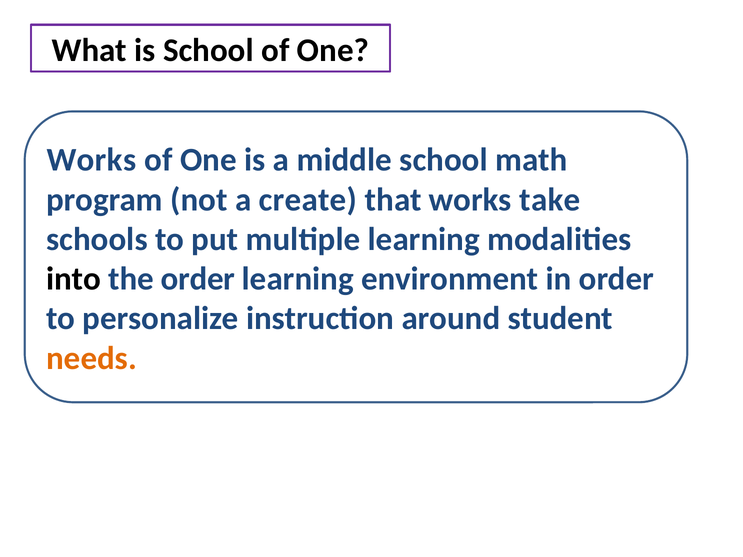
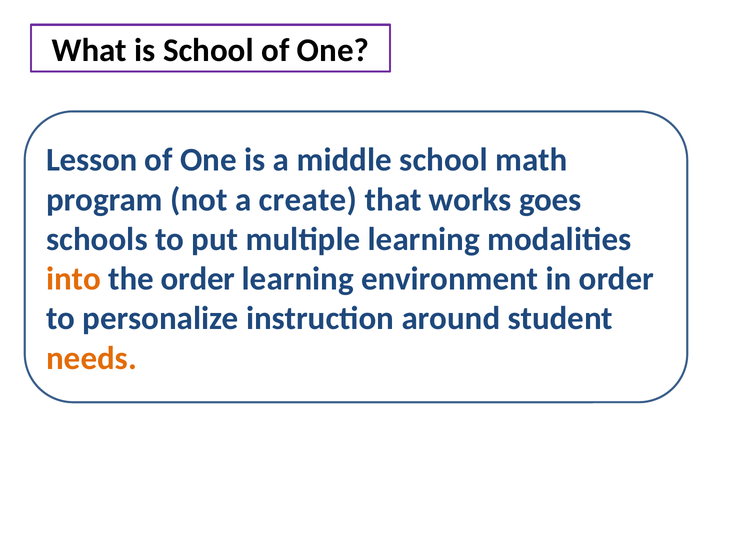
Works: Works -> Lesson (92, 160)
take: take -> goes (550, 200)
into colour: black -> orange (74, 279)
